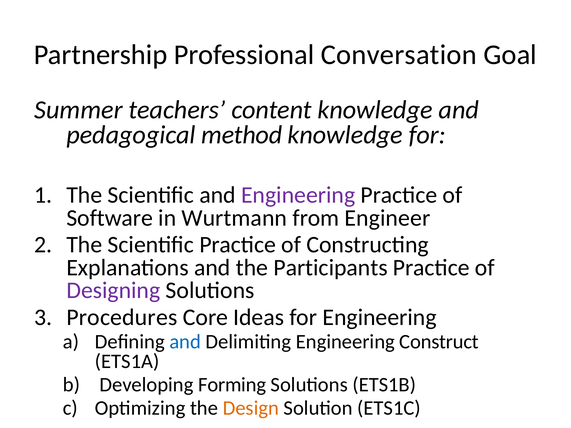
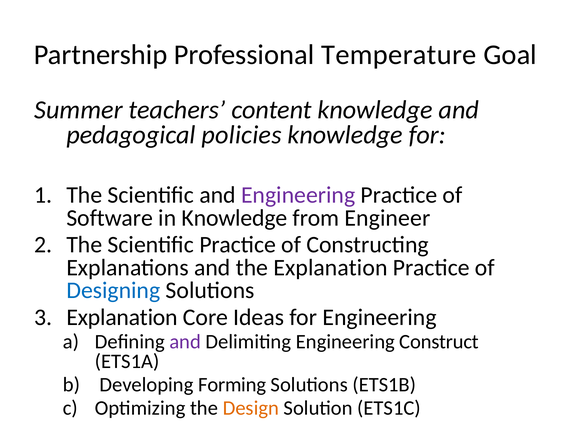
Conversation: Conversation -> Temperature (399, 55)
method: method -> policies (242, 135)
in Wurtmann: Wurtmann -> Knowledge (234, 218)
the Participants: Participants -> Explanation (330, 268)
Designing colour: purple -> blue (113, 291)
Procedures: Procedures -> Explanation (122, 317)
and colour: blue -> purple (185, 342)
